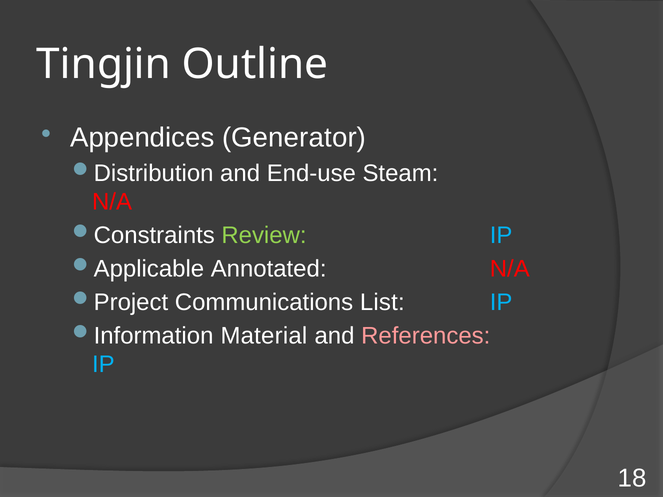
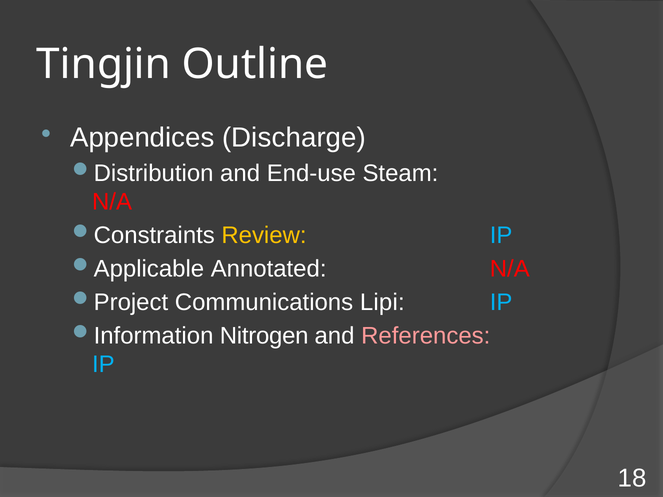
Generator: Generator -> Discharge (294, 138)
Review colour: light green -> yellow (264, 235)
List: List -> Lipi (382, 302)
Material: Material -> Nitrogen (264, 336)
